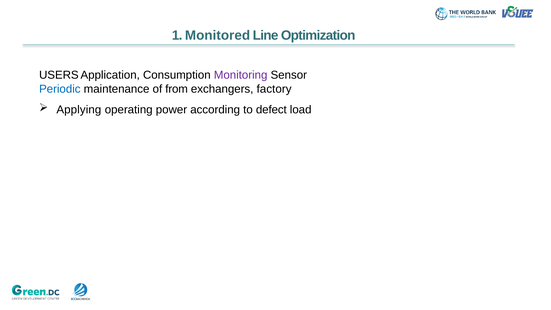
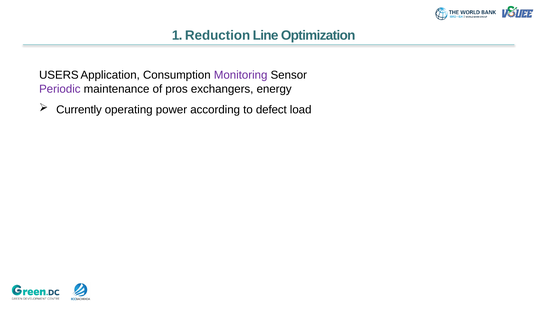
Monitored: Monitored -> Reduction (218, 35)
Periodic colour: blue -> purple (60, 89)
from: from -> pros (177, 89)
factory: factory -> energy (274, 89)
Applying: Applying -> Currently (79, 110)
